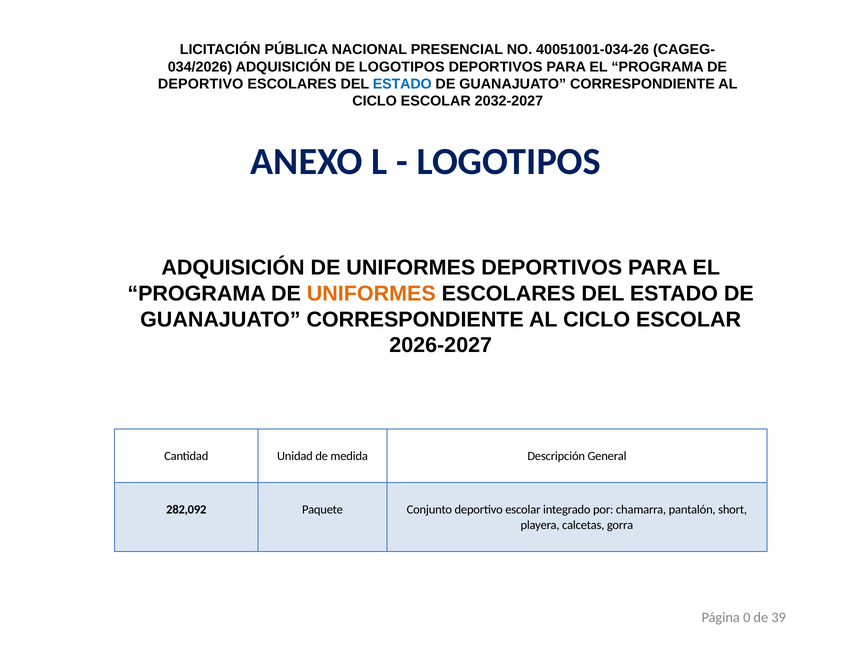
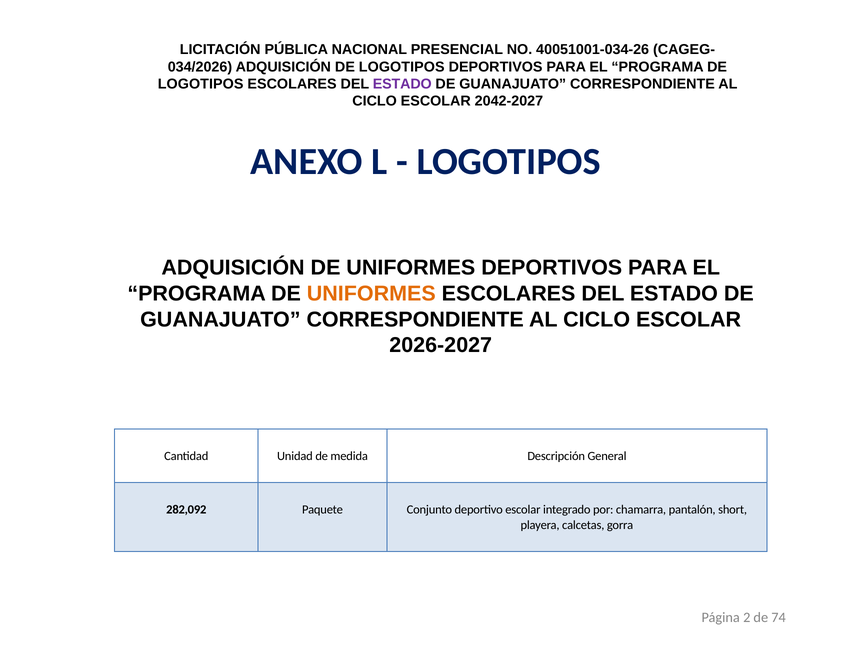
DEPORTIVO: DEPORTIVO -> LOGOTIPOS (201, 84)
ESTADO colour: blue -> purple (402, 84)
2032-2027: 2032-2027 -> 2042-2027 (509, 101)
0: 0 -> 2 (747, 618)
39: 39 -> 74 (779, 618)
